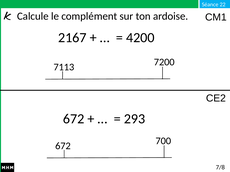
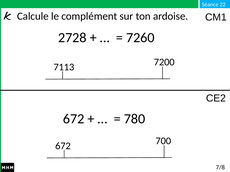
2167: 2167 -> 2728 (72, 38)
4200: 4200 -> 7260 (140, 38)
293: 293 -> 780 (135, 119)
